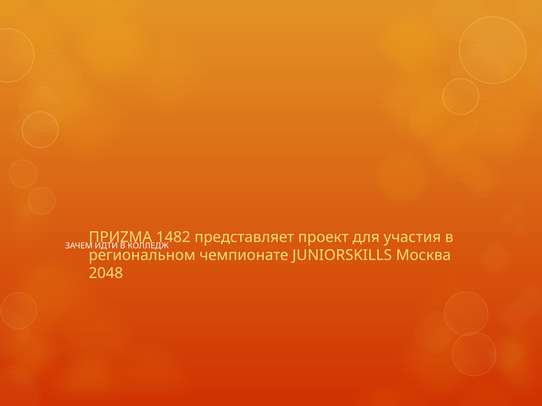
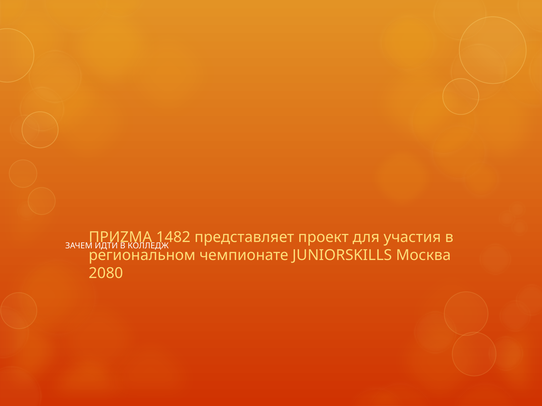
2048: 2048 -> 2080 (106, 274)
